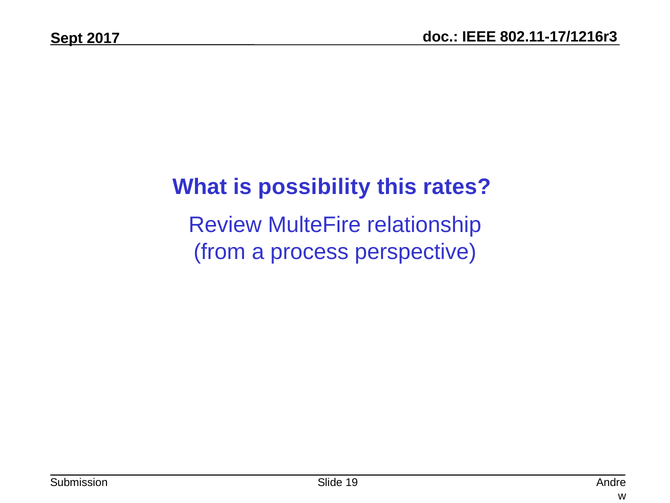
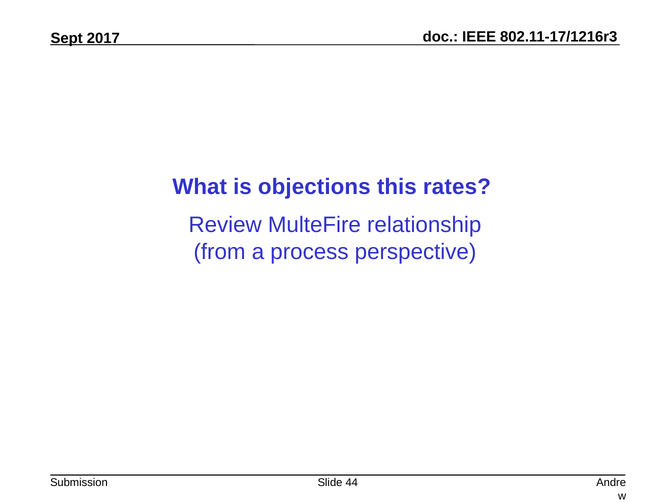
possibility: possibility -> objections (314, 187)
19: 19 -> 44 (352, 482)
